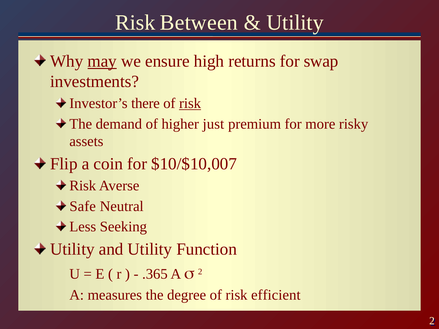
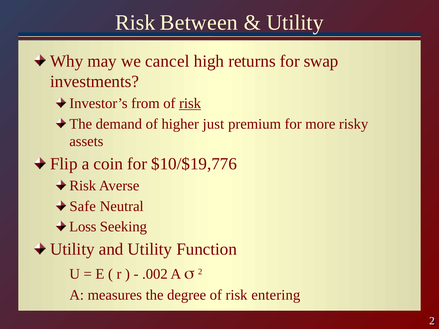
may underline: present -> none (102, 61)
ensure: ensure -> cancel (167, 61)
there: there -> from (145, 104)
$10/$10,007: $10/$10,007 -> $10/$19,776 (194, 164)
Less: Less -> Loss (83, 227)
.365: .365 -> .002 (155, 274)
efficient: efficient -> entering (276, 295)
